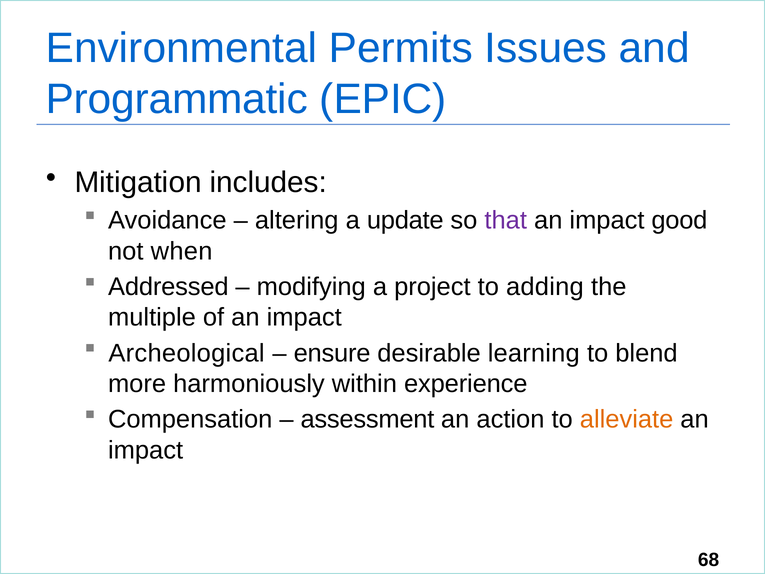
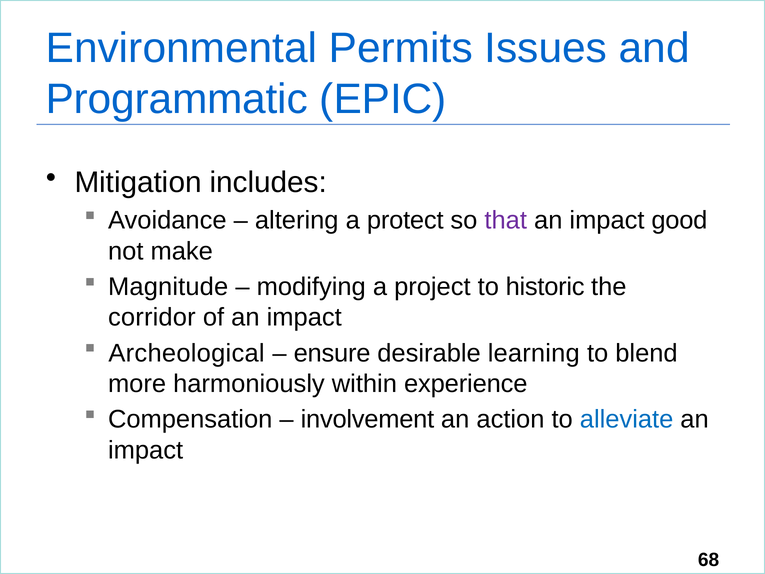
update: update -> protect (405, 220)
when: when -> make (182, 251)
Addressed: Addressed -> Magnitude (168, 287)
adding: adding -> historic (545, 287)
multiple: multiple -> corridor (152, 317)
assessment: assessment -> involvement (367, 419)
alleviate colour: orange -> blue (627, 419)
